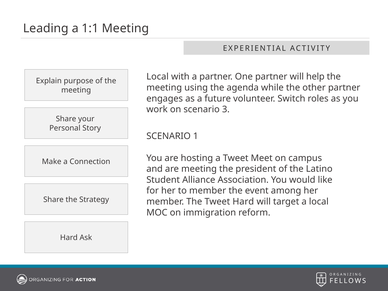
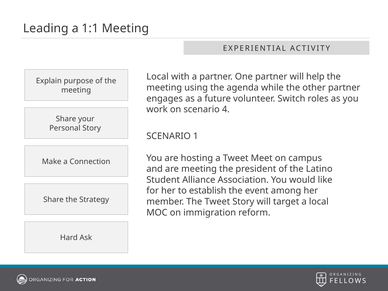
3: 3 -> 4 (226, 109)
to member: member -> establish (208, 191)
Tweet Hard: Hard -> Story (243, 202)
